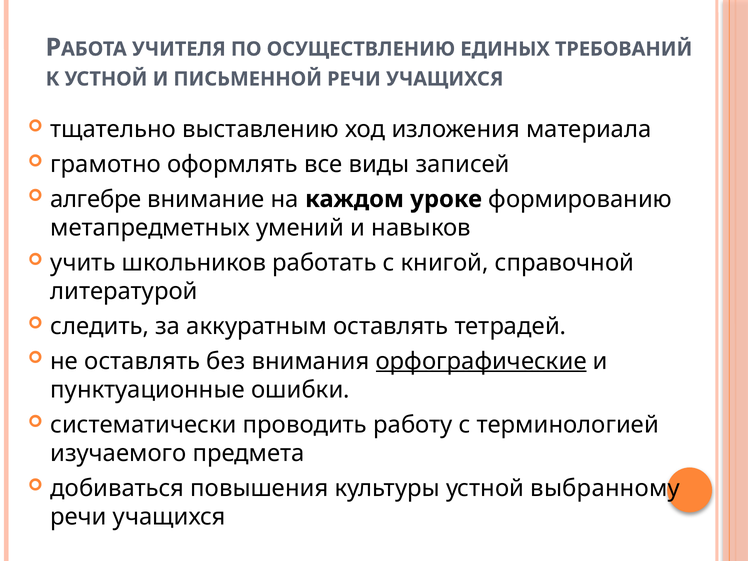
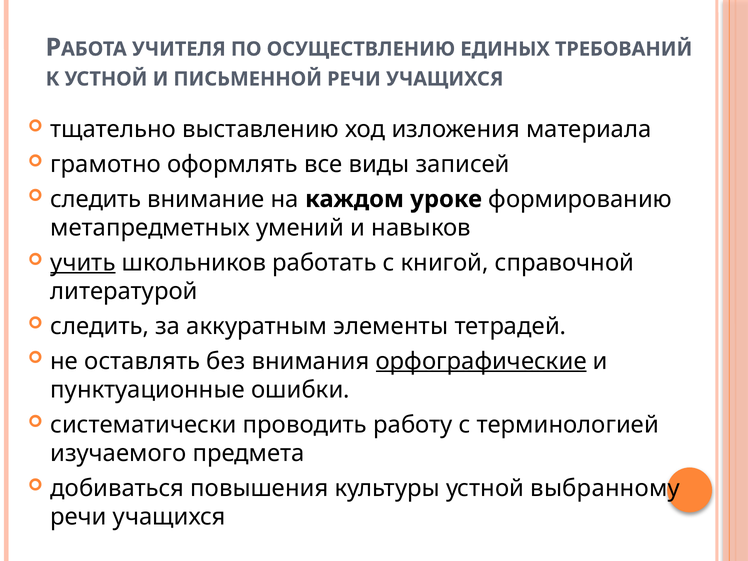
алгебре: алгебре -> следить (96, 199)
учить underline: none -> present (83, 263)
аккуратным оставлять: оставлять -> элементы (391, 326)
